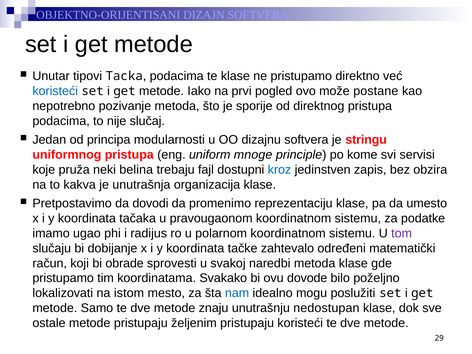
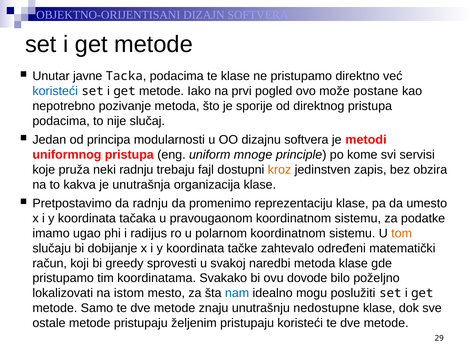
tipovi: tipovi -> javne (88, 76)
stringu: stringu -> metodi (366, 140)
neki belina: belina -> radnju (136, 170)
kroz colour: blue -> orange (279, 170)
da dovodi: dovodi -> radnju (150, 204)
tom colour: purple -> orange (402, 233)
obrade: obrade -> greedy (125, 263)
nedostupan: nedostupan -> nedostupne (326, 308)
